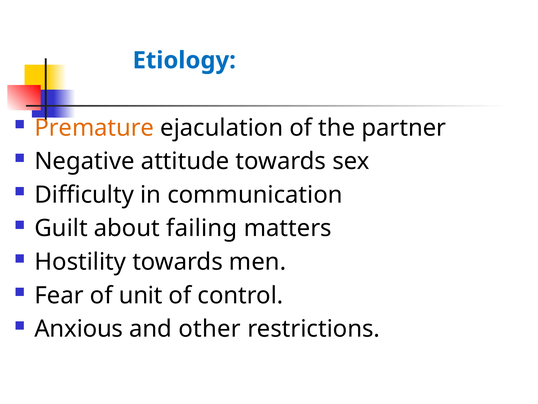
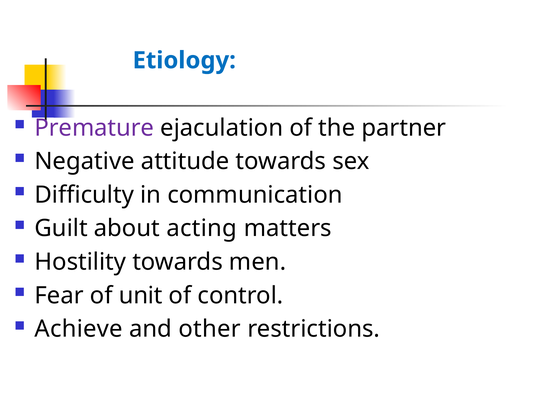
Premature colour: orange -> purple (94, 128)
failing: failing -> acting (202, 228)
Anxious: Anxious -> Achieve (79, 329)
